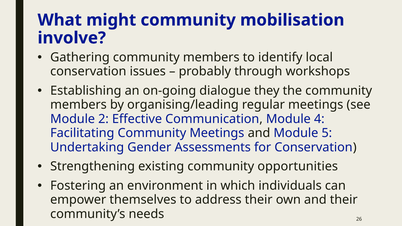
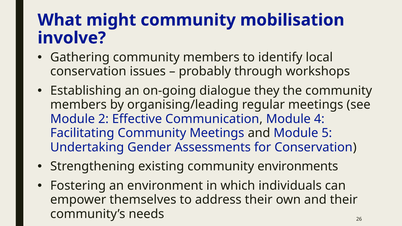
opportunities: opportunities -> environments (298, 167)
